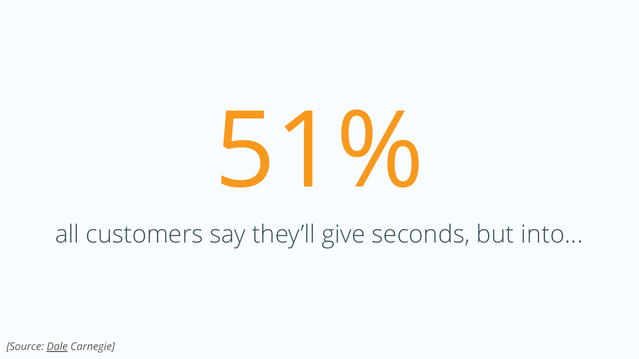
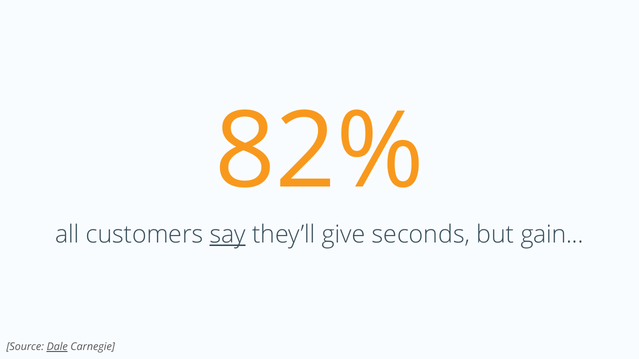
51%: 51% -> 82% (319, 152)
say underline: none -> present (228, 235)
into: into -> gain (552, 235)
